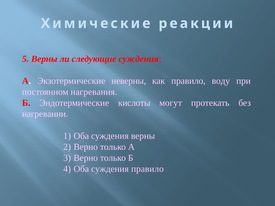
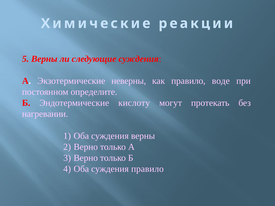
воду: воду -> воде (221, 81)
нагревания: нагревания -> определите (94, 92)
кислоты: кислоты -> кислоту (134, 103)
